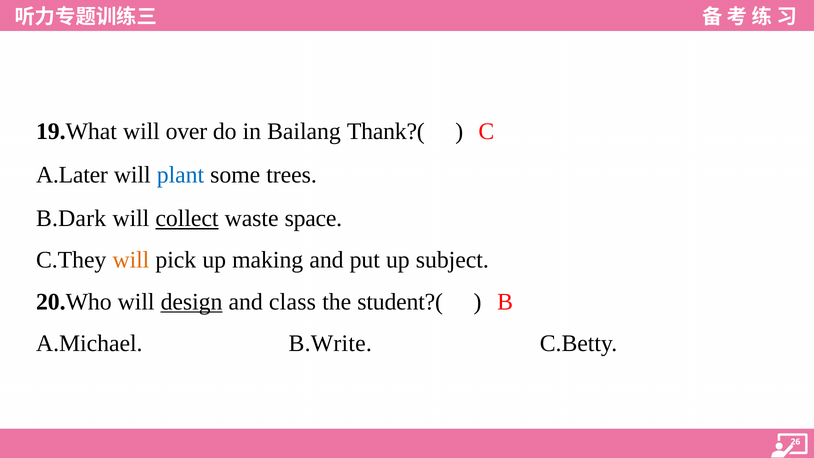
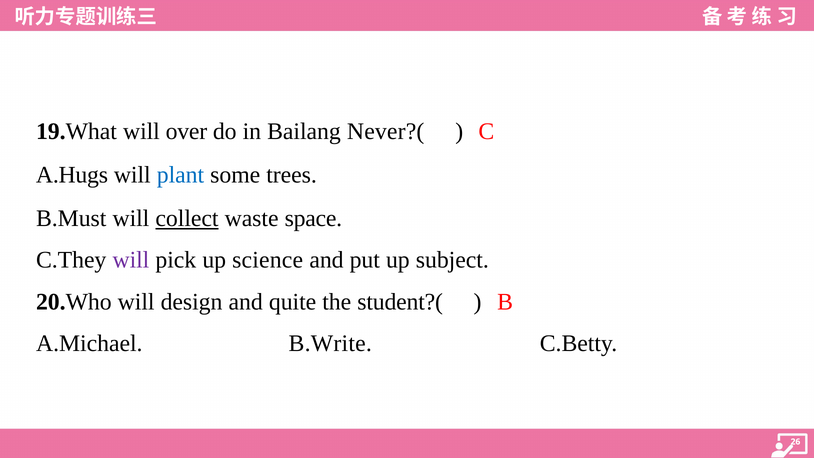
Thank?(: Thank?( -> Never?( (386, 131)
A.Later: A.Later -> A.Hugs (72, 175)
B.Dark: B.Dark -> B.Must (71, 218)
will colour: orange -> purple (131, 260)
making: making -> science (268, 260)
design underline: present -> none (192, 302)
class: class -> quite (293, 302)
